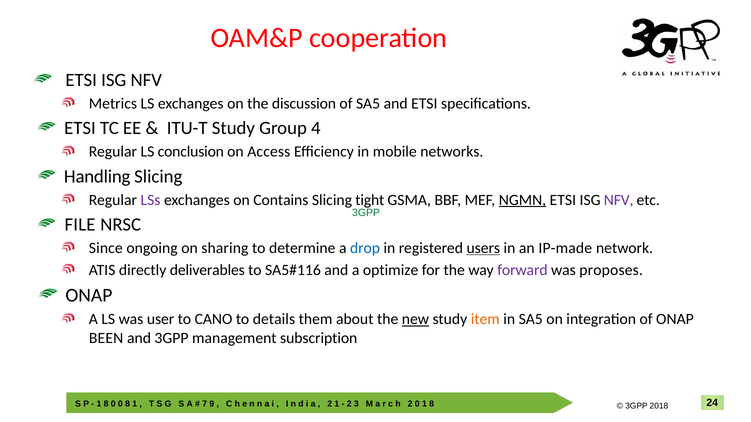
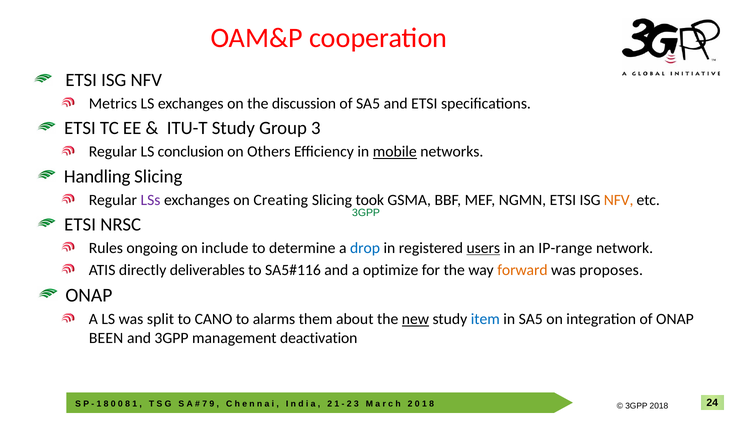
Group 4: 4 -> 3 (316, 128)
Access: Access -> Others (269, 152)
mobile underline: none -> present (395, 152)
Contains: Contains -> Creating (281, 200)
tight: tight -> took (370, 200)
NGMN underline: present -> none (522, 200)
NFV colour: purple -> orange (619, 200)
FILE: FILE -> ETSI (80, 225)
Since: Since -> Rules (106, 248)
sharing: sharing -> include (225, 248)
IP-made: IP-made -> IP-range (565, 248)
forward colour: purple -> orange (522, 270)
user: user -> split (160, 319)
details: details -> alarms (274, 319)
item colour: orange -> blue (485, 319)
subscription: subscription -> deactivation (319, 338)
